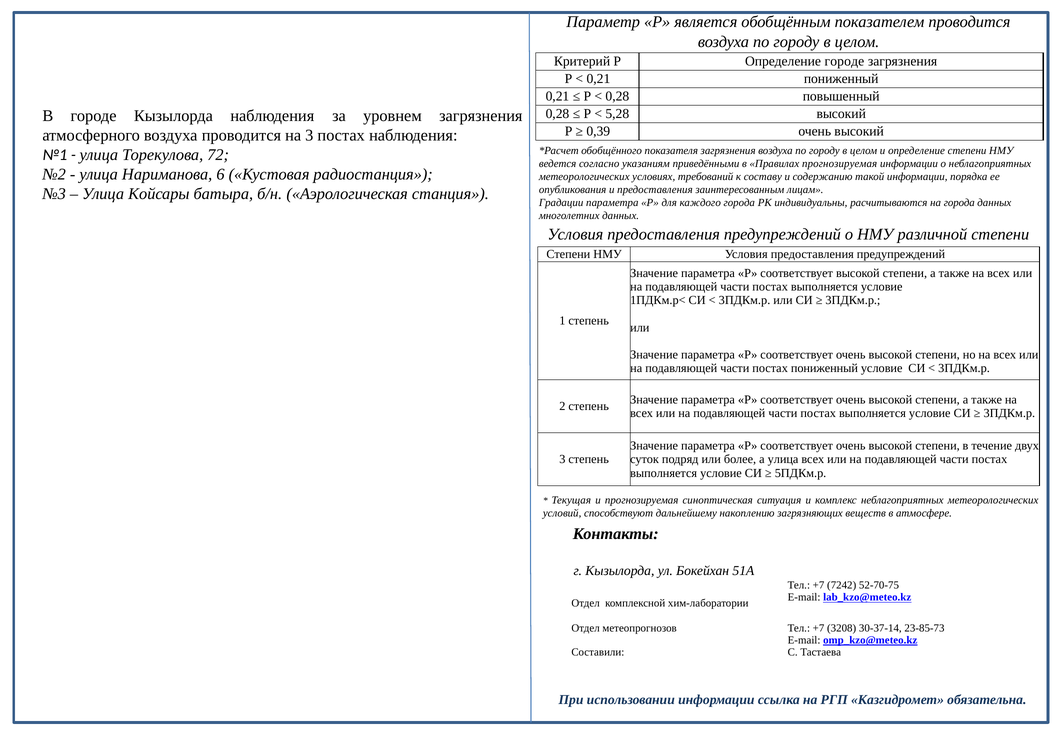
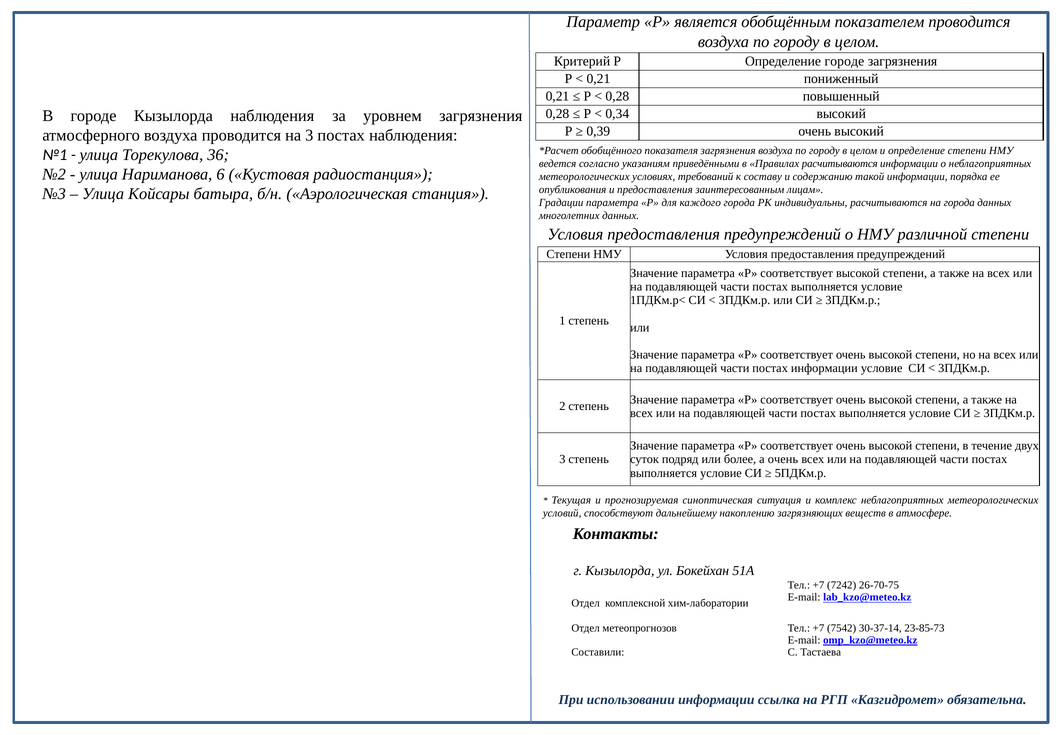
5,28: 5,28 -> 0,34 (617, 114)
72: 72 -> 36 (218, 155)
Правилах прогнозируемая: прогнозируемая -> расчитываются (840, 164)
постах пониженный: пониженный -> информации (824, 368)
а улица: улица -> очень (783, 460)
52-70-75: 52-70-75 -> 26-70-75 (879, 585)
3208: 3208 -> 7542 (842, 628)
